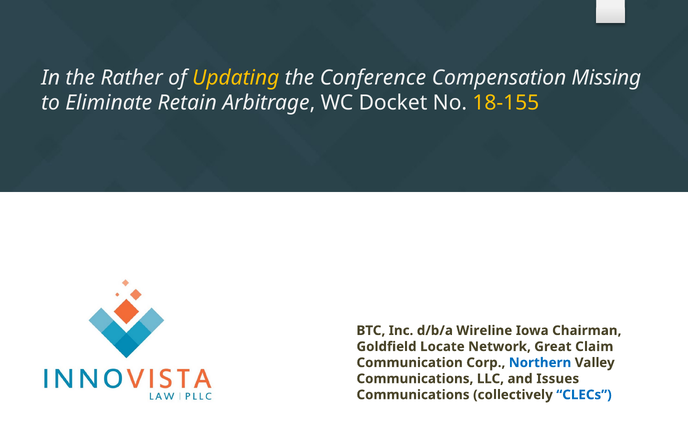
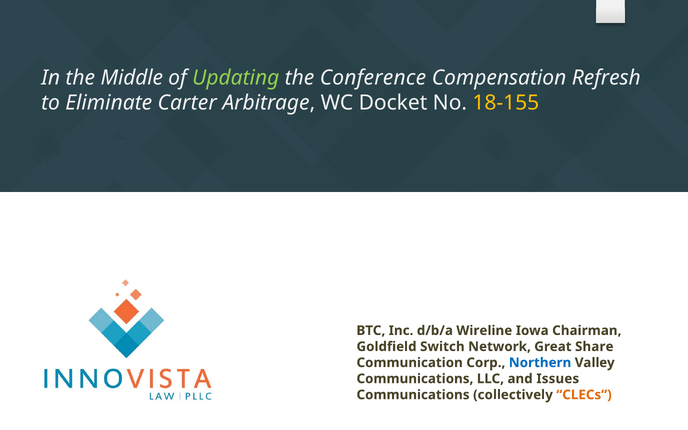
Rather: Rather -> Middle (132, 78)
Updating colour: yellow -> light green (236, 78)
Missing: Missing -> Refresh (606, 78)
Retain: Retain -> Carter (187, 103)
Locate: Locate -> Switch (442, 347)
Claim: Claim -> Share (594, 347)
CLECs colour: blue -> orange (584, 395)
